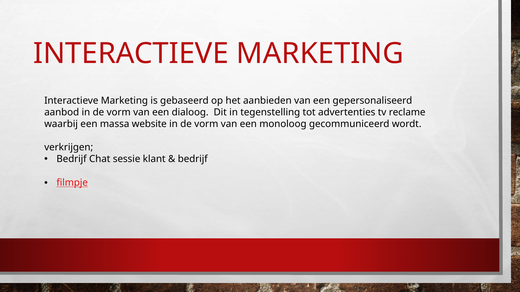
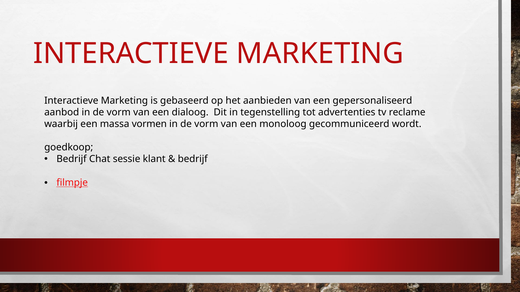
website: website -> vormen (149, 124)
verkrijgen: verkrijgen -> goedkoop (69, 148)
